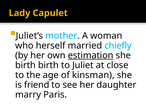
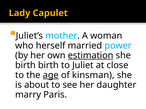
chiefly: chiefly -> power (118, 46)
age underline: none -> present (51, 75)
friend: friend -> about (37, 85)
